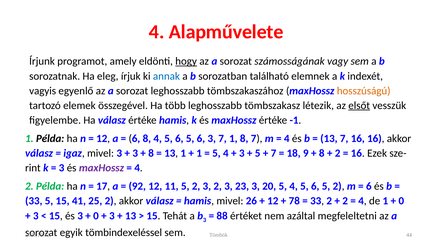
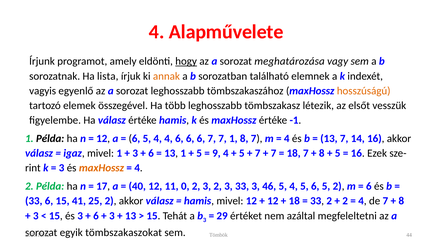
számosságának: számosságának -> meghatározása (290, 61)
eleg: eleg -> lista (108, 76)
annak colour: blue -> orange (166, 76)
elsőt underline: present -> none (359, 105)
8: 8 -> 5 (147, 138)
5: 5 -> 4 (168, 138)
5: 5 -> 6 (190, 138)
6 3: 3 -> 7 (212, 138)
7 16: 16 -> 14 (358, 138)
mivel 3: 3 -> 1 (119, 153)
8: 8 -> 6 (151, 153)
1: 1 -> 5 (199, 153)
5: 5 -> 9 (216, 153)
3: 3 -> 5 (242, 153)
5: 5 -> 7 (258, 153)
18 9: 9 -> 7 (306, 153)
2: 2 -> 5 (338, 153)
maxHossz colour: purple -> orange (101, 168)
92: 92 -> 40 (137, 186)
11 5: 5 -> 0 (185, 186)
3 23: 23 -> 33 (242, 186)
20: 20 -> 46 (269, 186)
33 5: 5 -> 6 (49, 201)
mivel 26: 26 -> 12 (251, 201)
78: 78 -> 18 (294, 201)
de 1: 1 -> 7 (385, 201)
0: 0 -> 8 (401, 201)
0: 0 -> 6 (96, 216)
88: 88 -> 29 (222, 216)
tömbindexeléssel: tömbindexeléssel -> tömbszakaszokat (124, 232)
